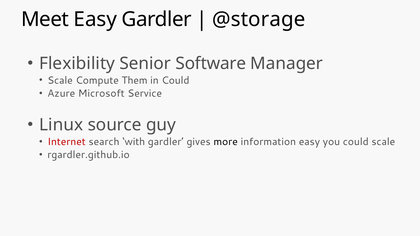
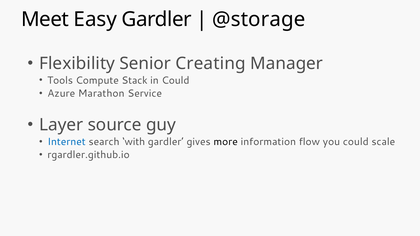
Software: Software -> Creating (211, 64)
Scale: Scale -> Tools (60, 80)
Them: Them -> Stack (135, 80)
Microsoft: Microsoft -> Marathon (101, 94)
Linux: Linux -> Layer (61, 125)
Internet colour: red -> blue (67, 142)
information easy: easy -> flow (309, 142)
